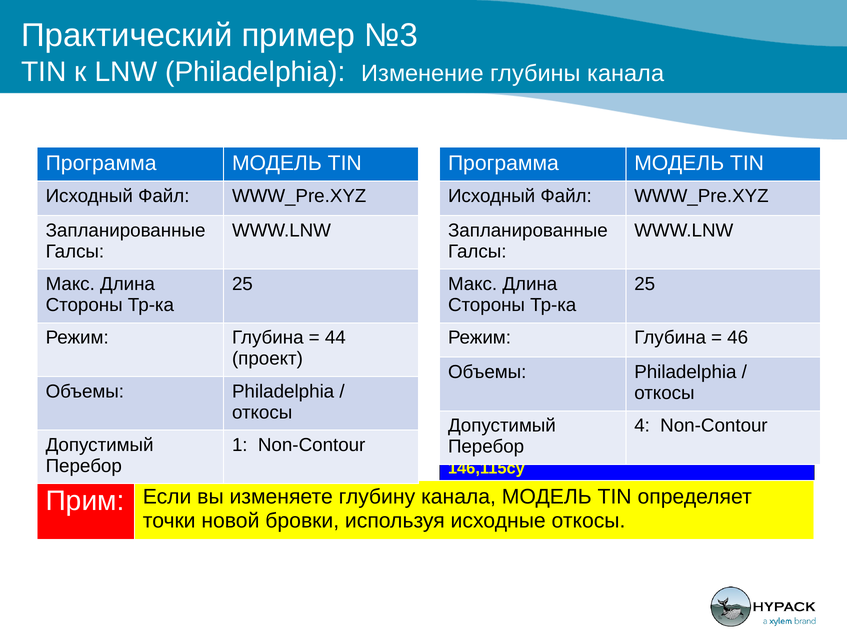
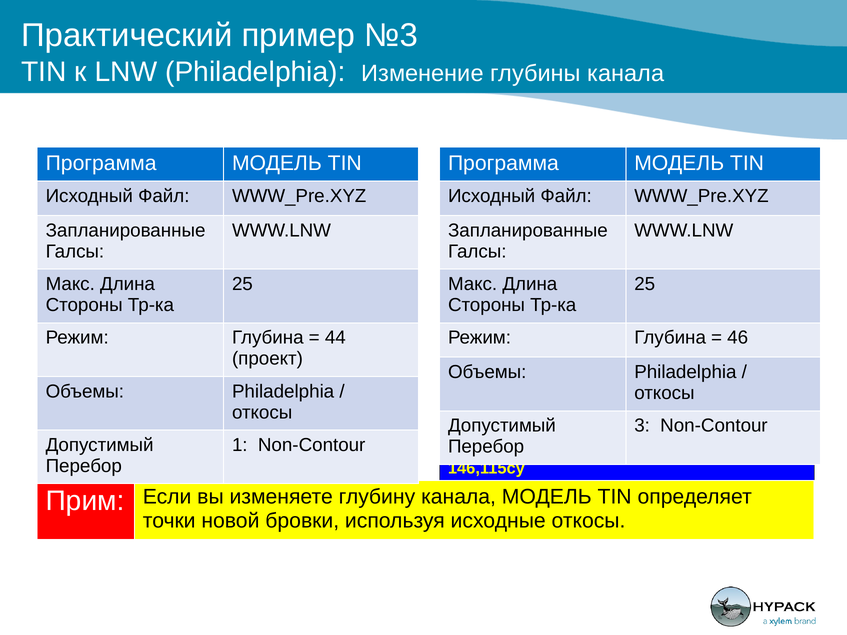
4: 4 -> 3 (642, 426)
